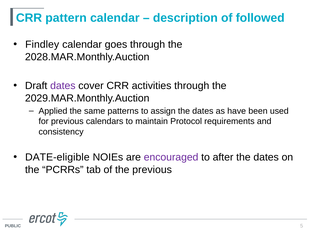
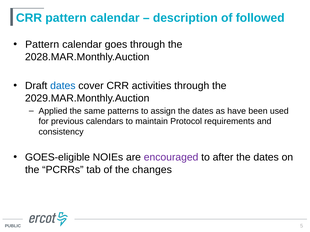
Findley: Findley -> Pattern (42, 45)
dates colour: purple -> blue (63, 86)
DATE-eligible: DATE-eligible -> GOES-eligible (57, 158)
the previous: previous -> changes (152, 170)
